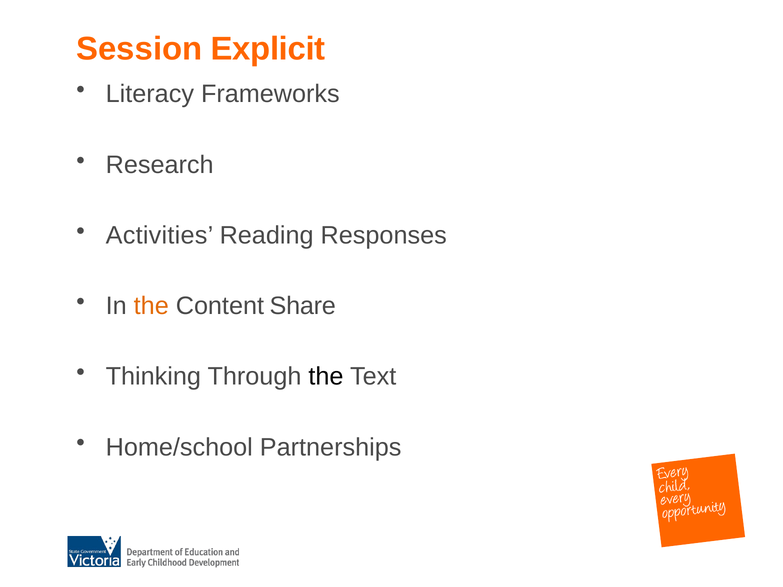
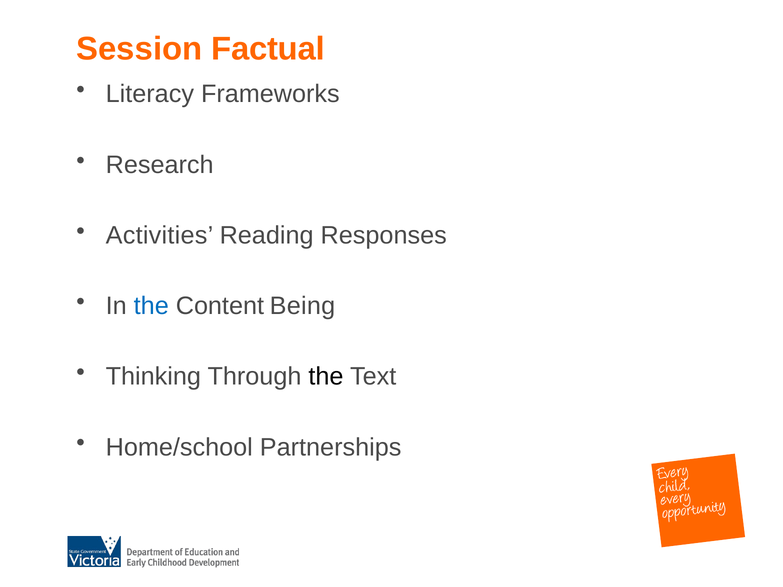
Explicit: Explicit -> Factual (268, 49)
the colour: orange -> blue (151, 306)
Share: Share -> Being (302, 306)
